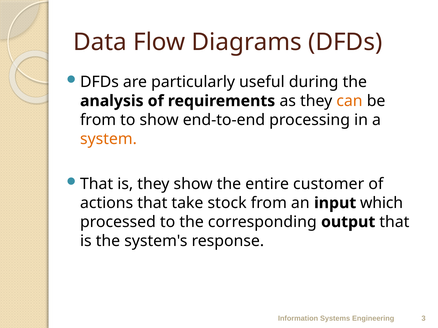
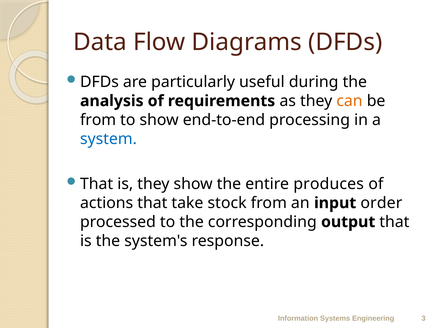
system colour: orange -> blue (108, 139)
customer: customer -> produces (329, 184)
which: which -> order (381, 203)
